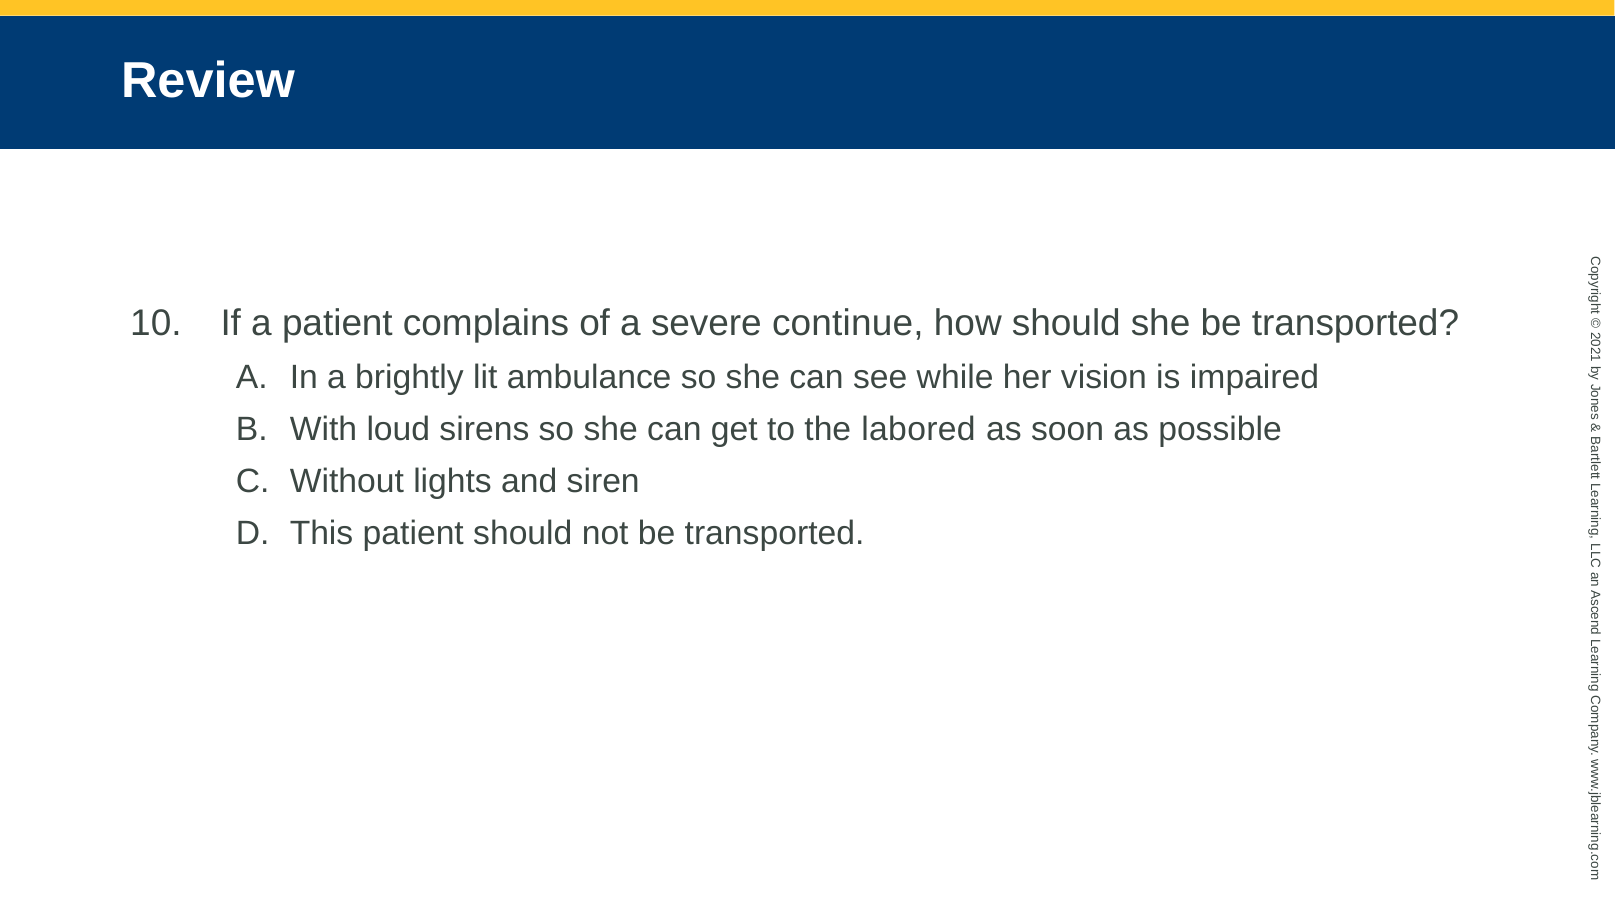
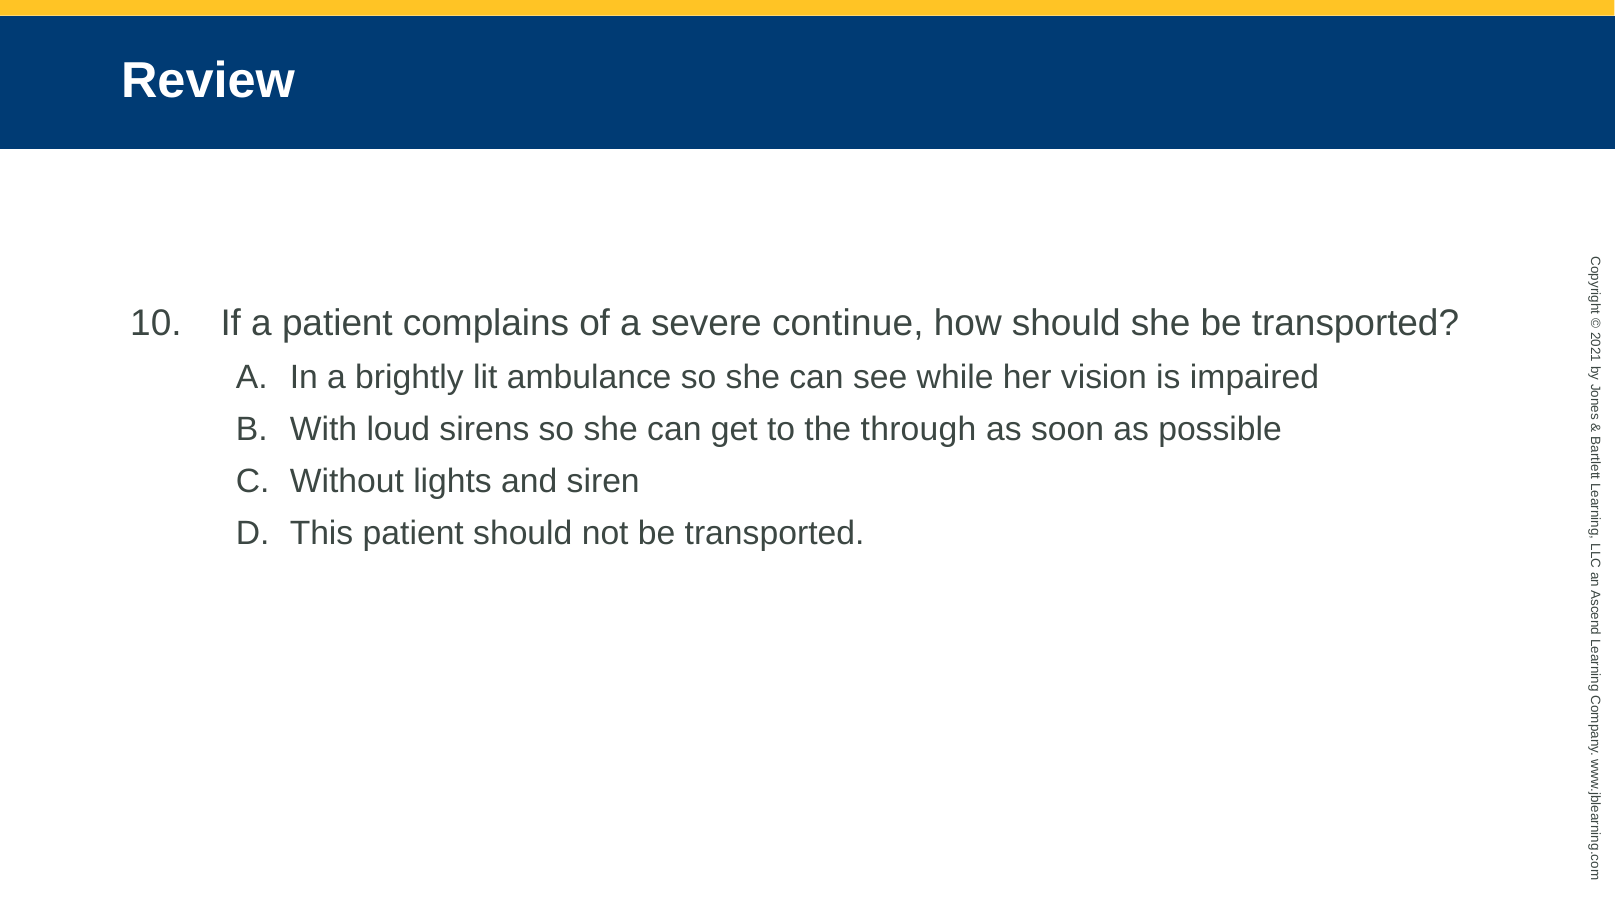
labored: labored -> through (919, 429)
